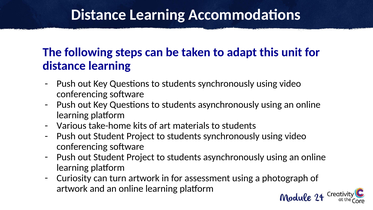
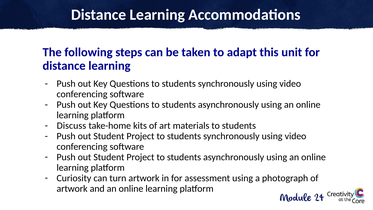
Various: Various -> Discuss (71, 126)
